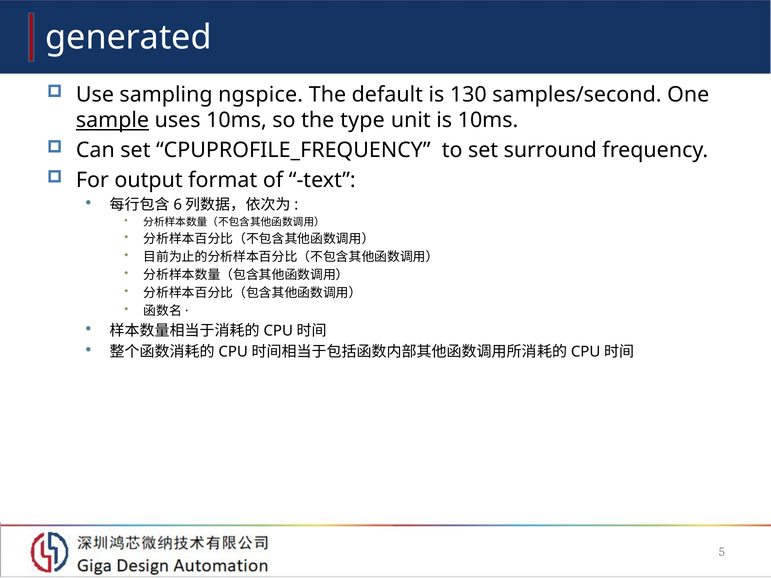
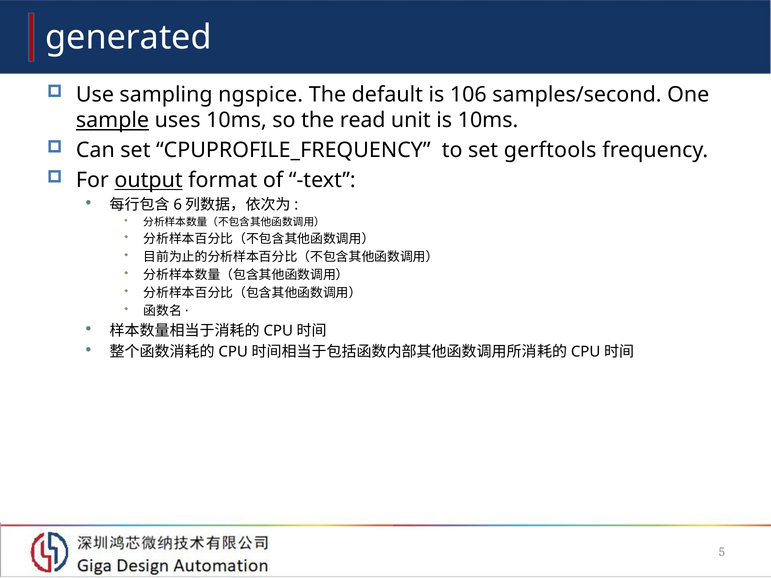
130: 130 -> 106 (468, 95)
type: type -> read (363, 120)
surround: surround -> gerftools (550, 150)
output underline: none -> present (149, 180)
